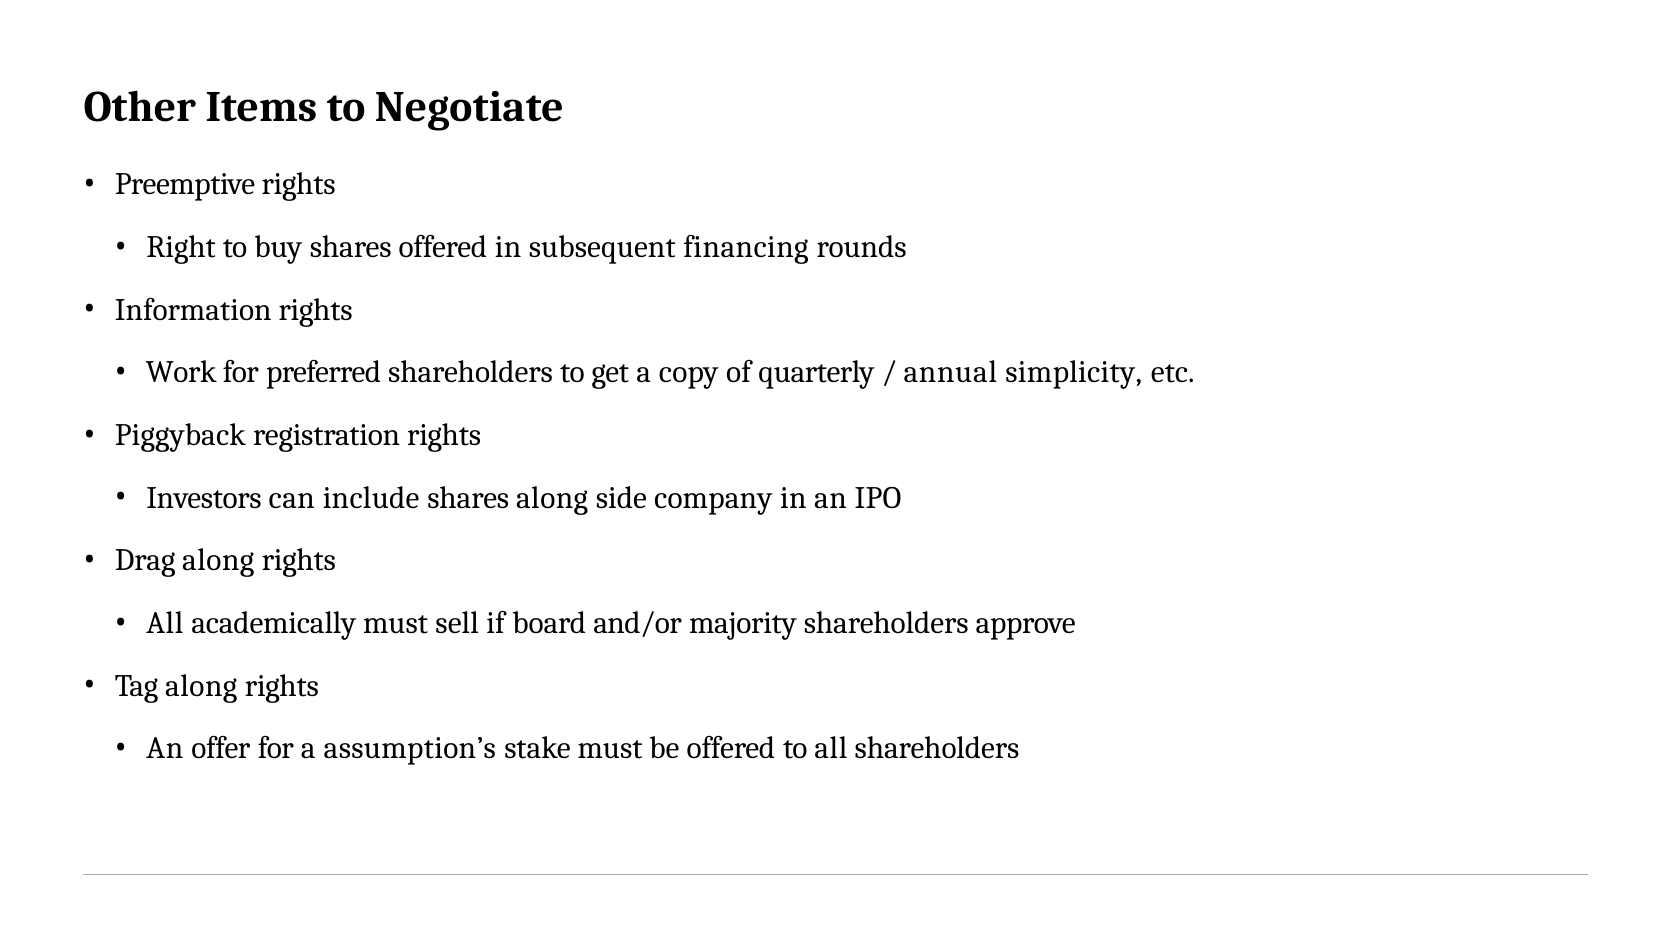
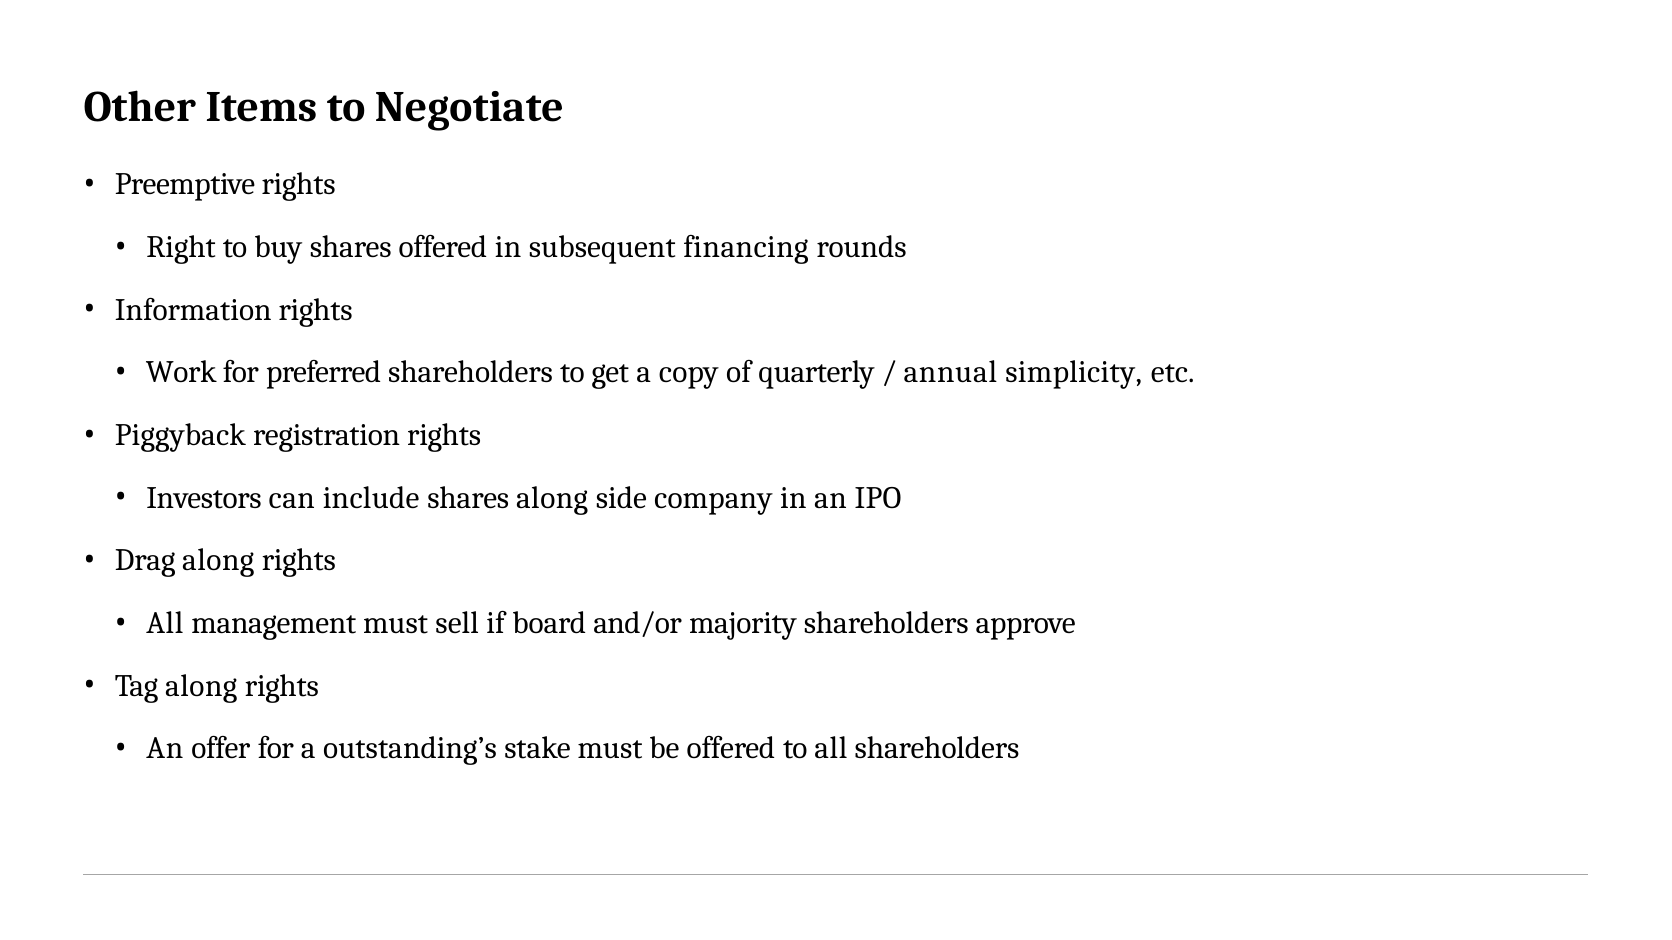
academically: academically -> management (274, 624)
assumption’s: assumption’s -> outstanding’s (410, 749)
